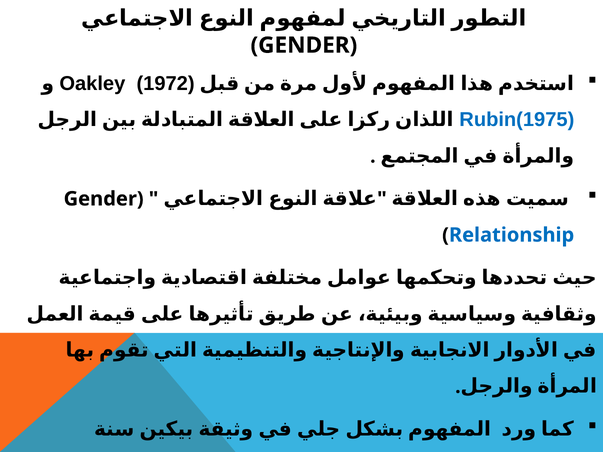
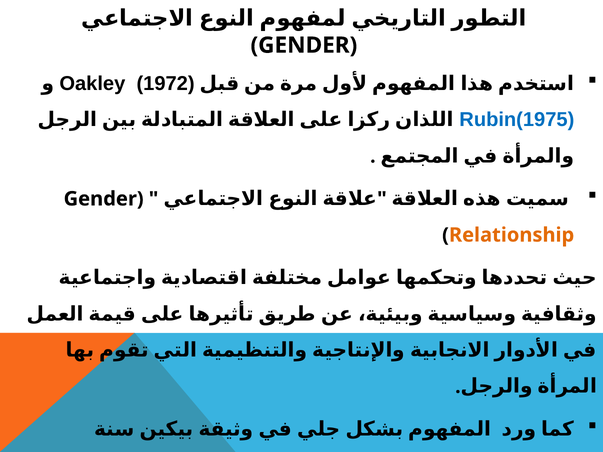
Relationship colour: blue -> orange (512, 235)
